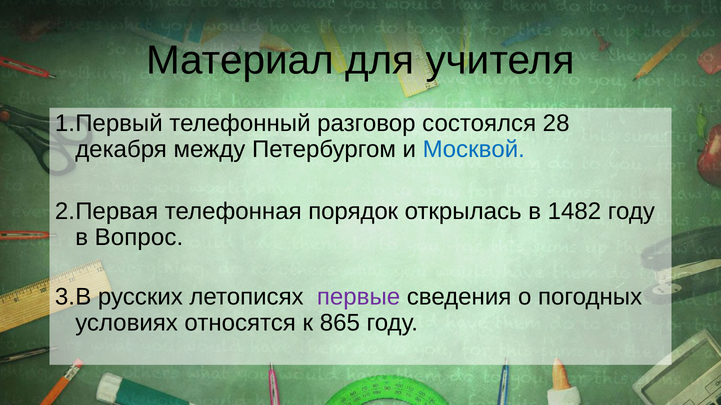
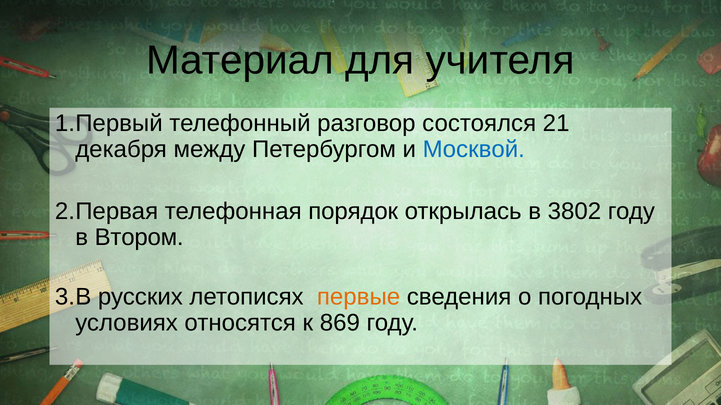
28: 28 -> 21 (556, 124)
1482: 1482 -> 3802 (574, 212)
Вопрос: Вопрос -> Втором (139, 238)
первые colour: purple -> orange (359, 297)
865: 865 -> 869 (340, 323)
